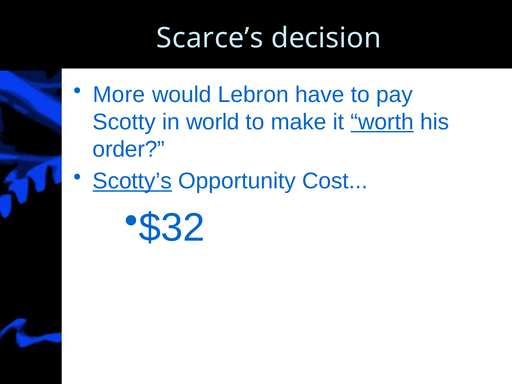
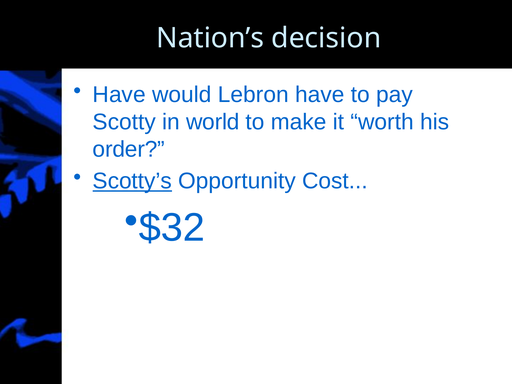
Scarce’s: Scarce’s -> Nation’s (210, 38)
More: More -> Have (119, 95)
worth underline: present -> none (382, 122)
